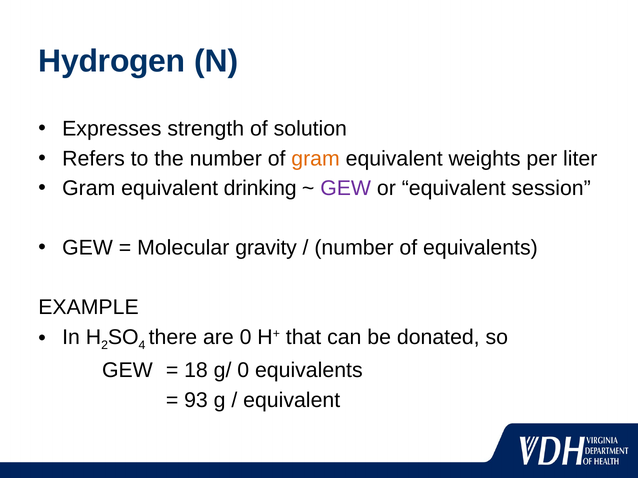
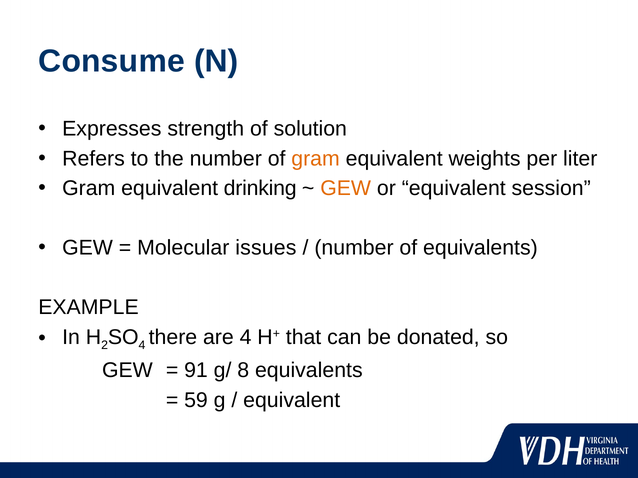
Hydrogen: Hydrogen -> Consume (112, 61)
GEW colour: purple -> orange (346, 189)
gravity: gravity -> issues (266, 248)
are 0: 0 -> 4 (246, 337)
18: 18 -> 91 (196, 371)
g/ 0: 0 -> 8 (243, 371)
93: 93 -> 59 (196, 400)
